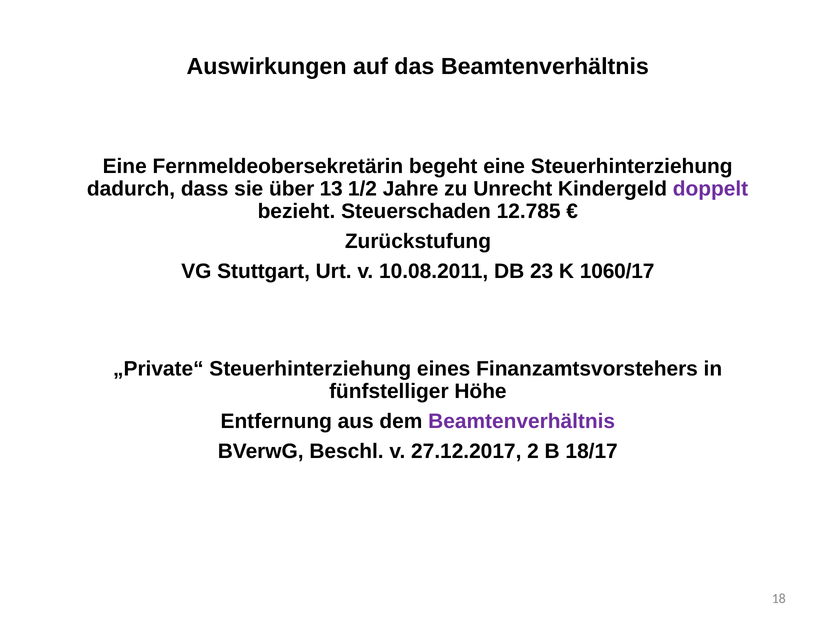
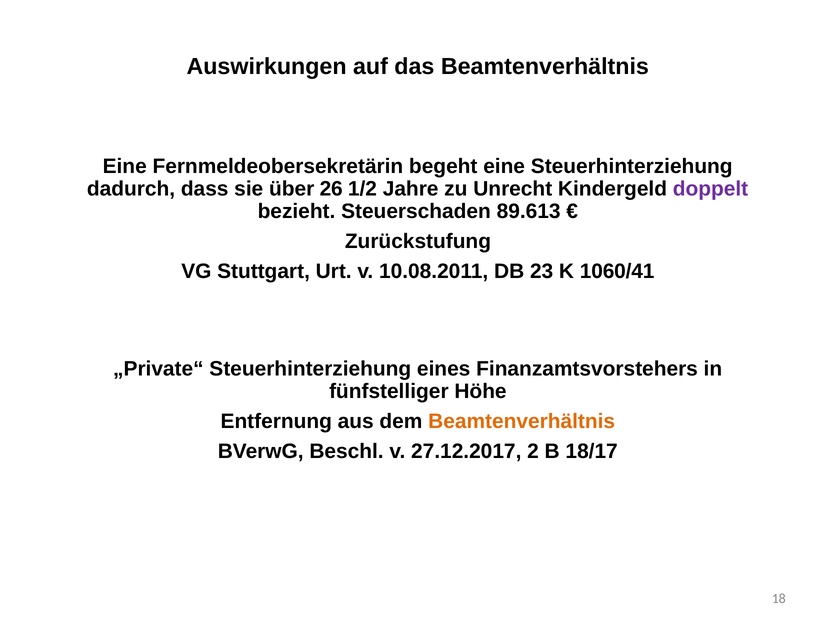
13: 13 -> 26 (331, 189)
12.785: 12.785 -> 89.613 (529, 212)
1060/17: 1060/17 -> 1060/41 (617, 271)
Beamtenverhältnis colour: purple -> orange (522, 421)
